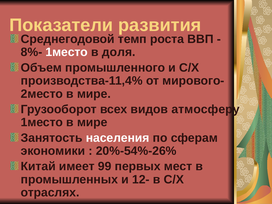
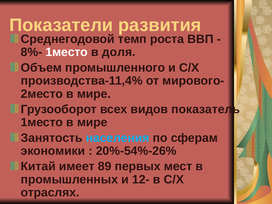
атмосферу: атмосферу -> показатель (206, 109)
населения colour: white -> light blue (118, 138)
99: 99 -> 89 (105, 166)
